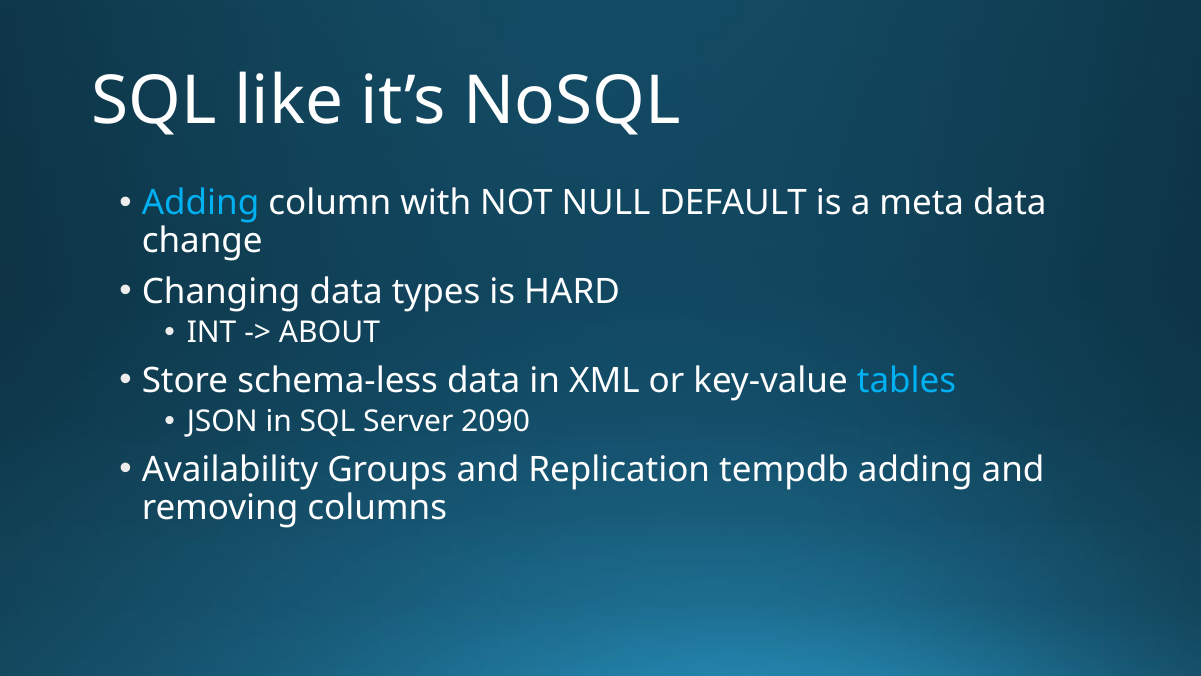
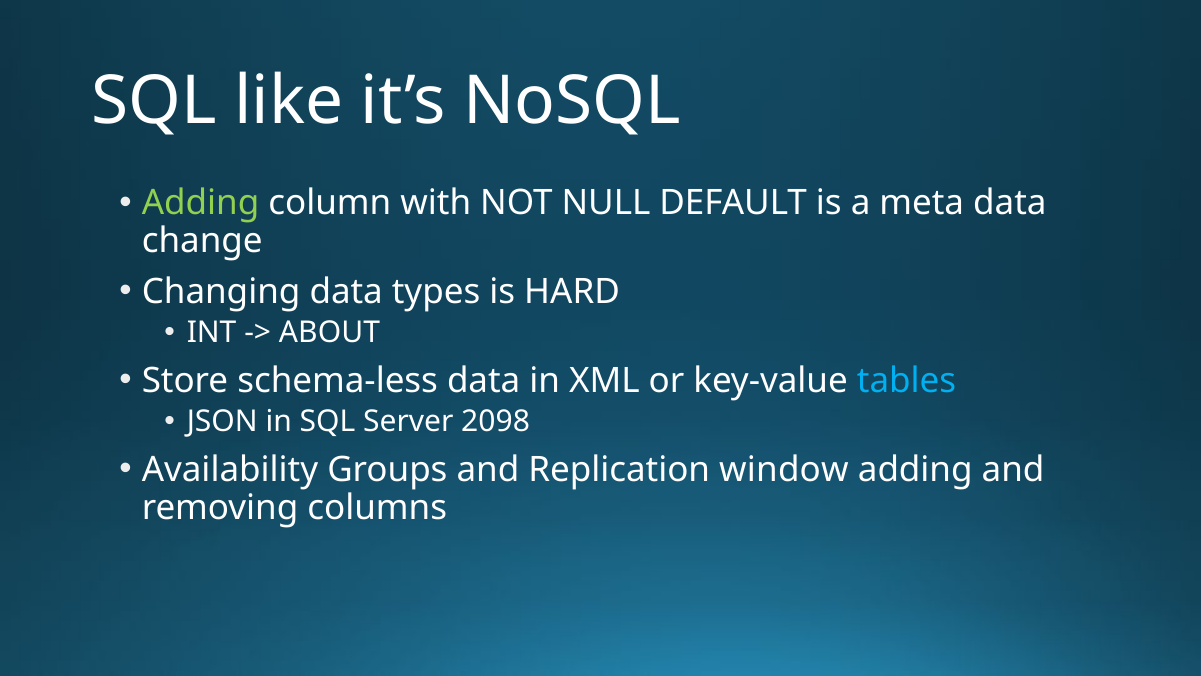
Adding colour: light blue -> light green (201, 203)
2090: 2090 -> 2098 (496, 422)
tempdb: tempdb -> window (784, 469)
